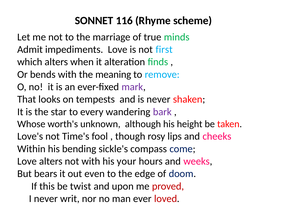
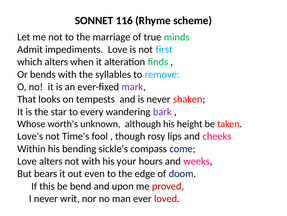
meaning: meaning -> syllables (113, 74)
twist: twist -> bend (81, 186)
